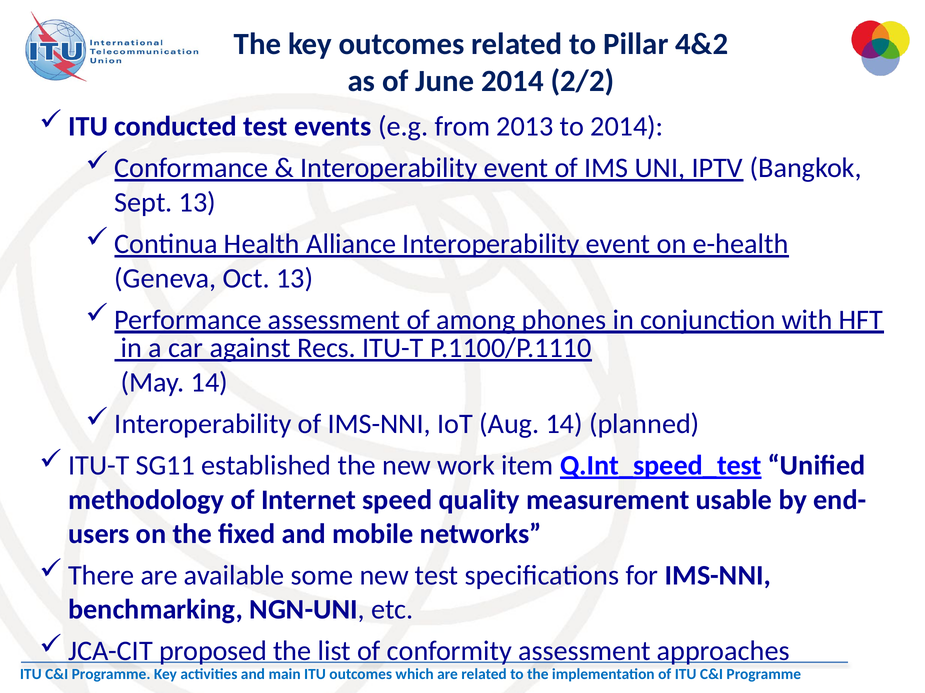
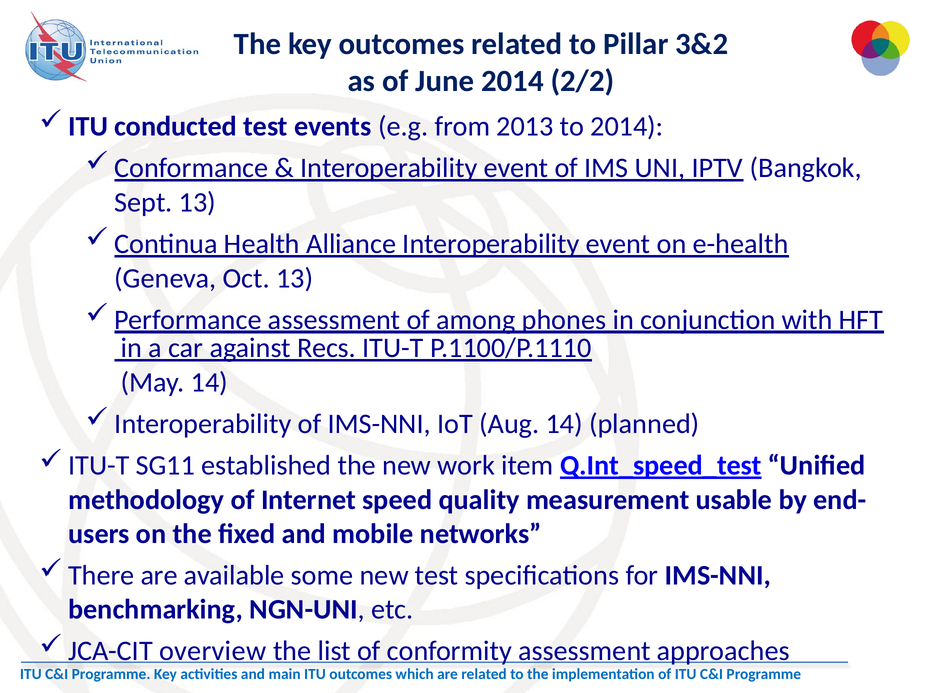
4&2: 4&2 -> 3&2 (702, 44)
proposed: proposed -> overview (213, 652)
